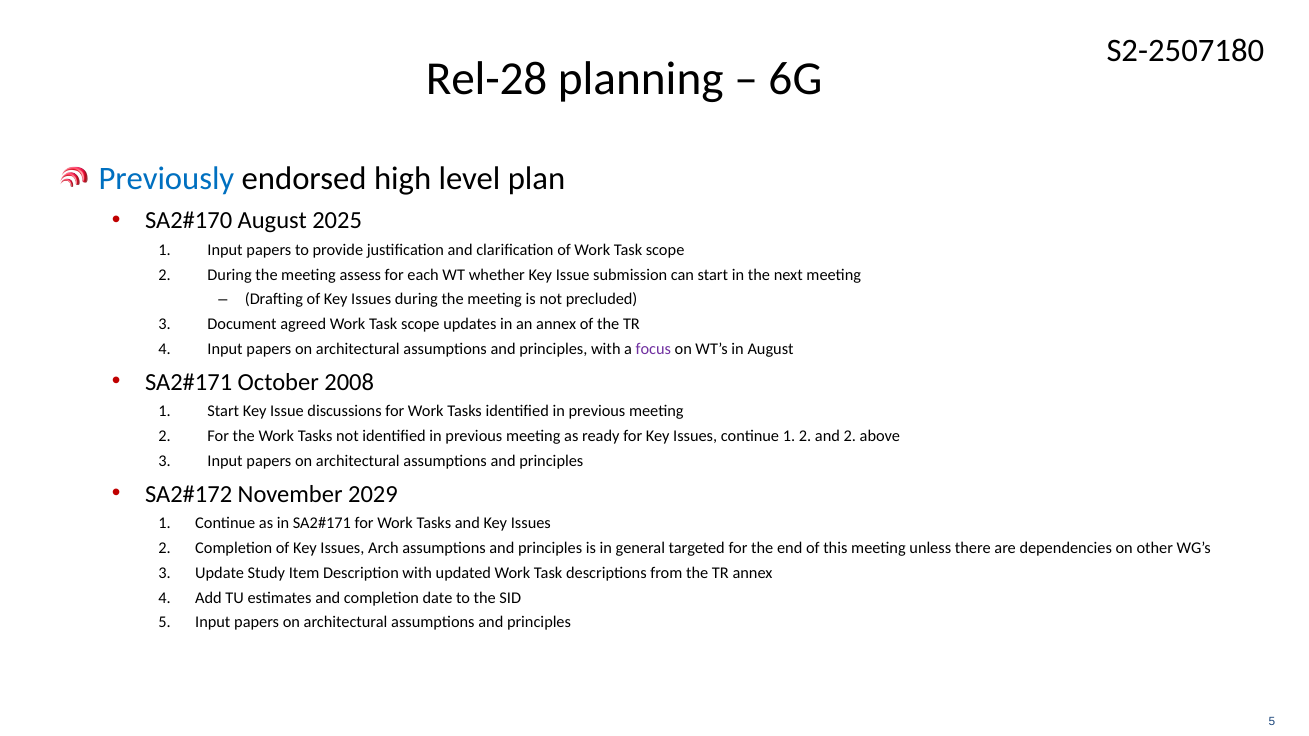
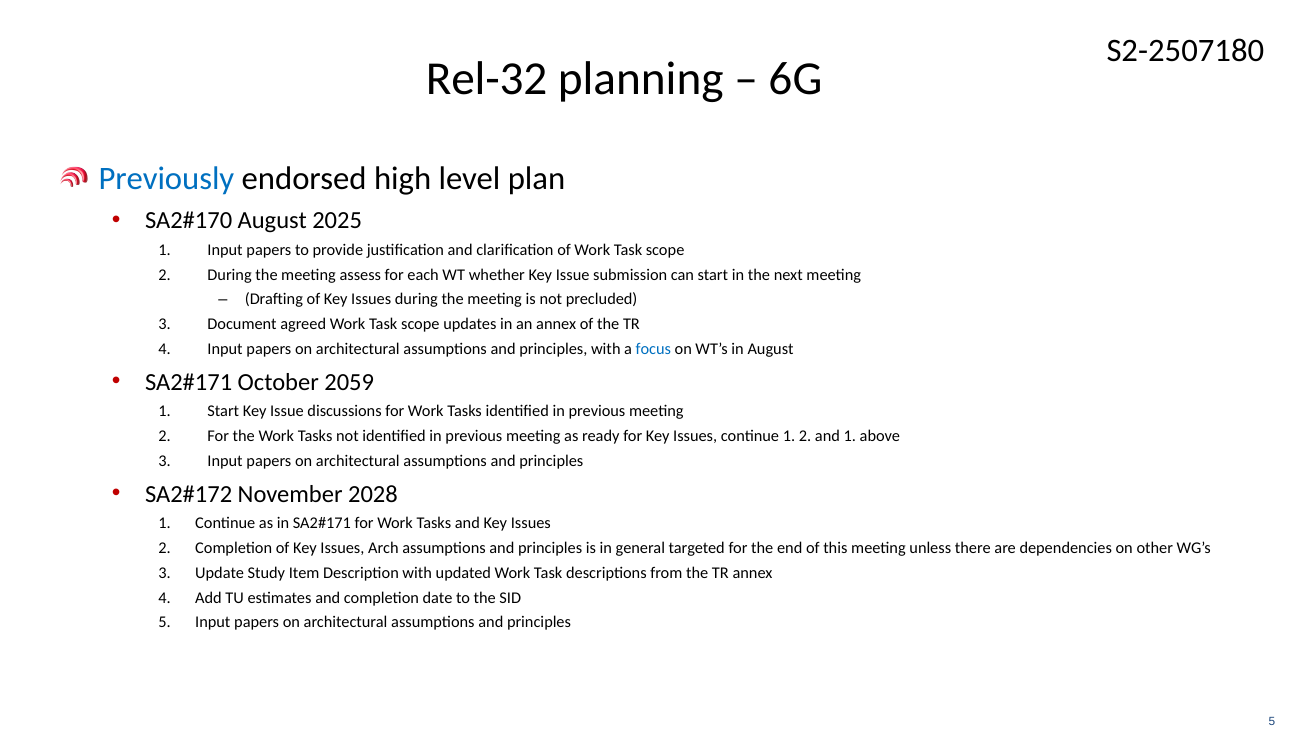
Rel-28: Rel-28 -> Rel-32 (487, 79)
focus colour: purple -> blue (653, 349)
2008: 2008 -> 2059 (349, 382)
and 2: 2 -> 1 (850, 436)
2029: 2029 -> 2028 (373, 494)
